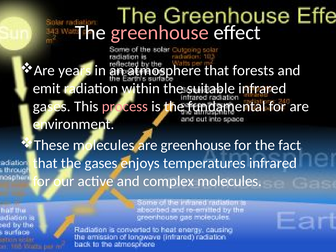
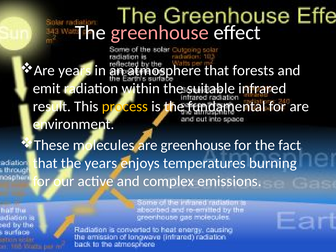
gases: gases -> result (52, 106)
process colour: pink -> yellow (125, 106)
the gases: gases -> years (101, 163)
temperatures infrared: infrared -> burning (273, 163)
complex molecules: molecules -> emissions (230, 181)
